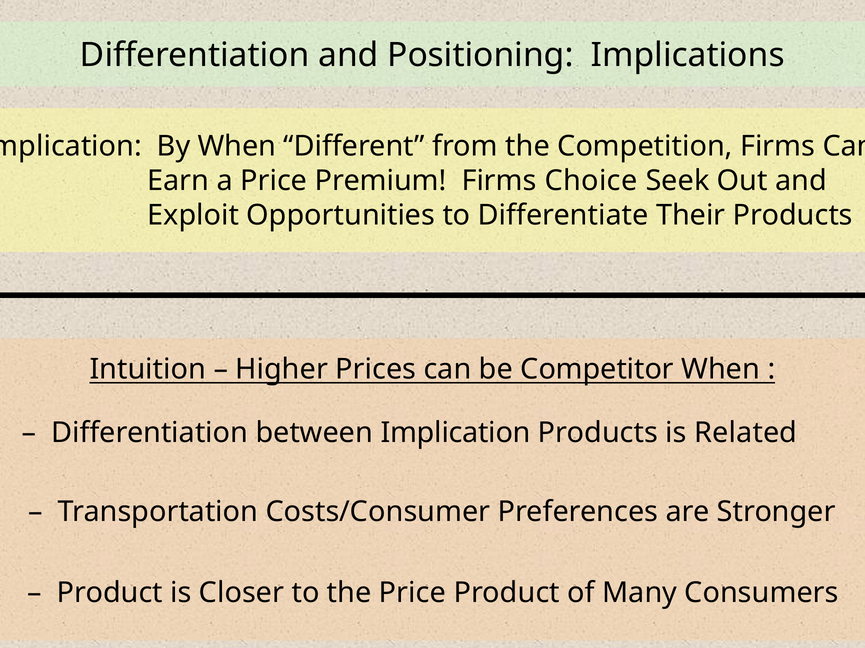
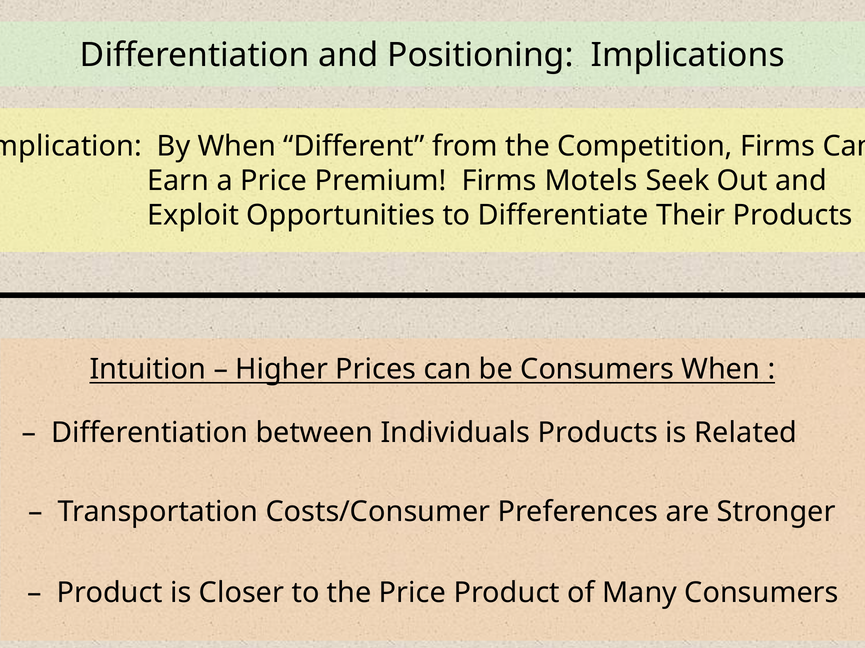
Choice: Choice -> Motels (591, 181)
be Competitor: Competitor -> Consumers (597, 370)
between Implication: Implication -> Individuals (455, 433)
